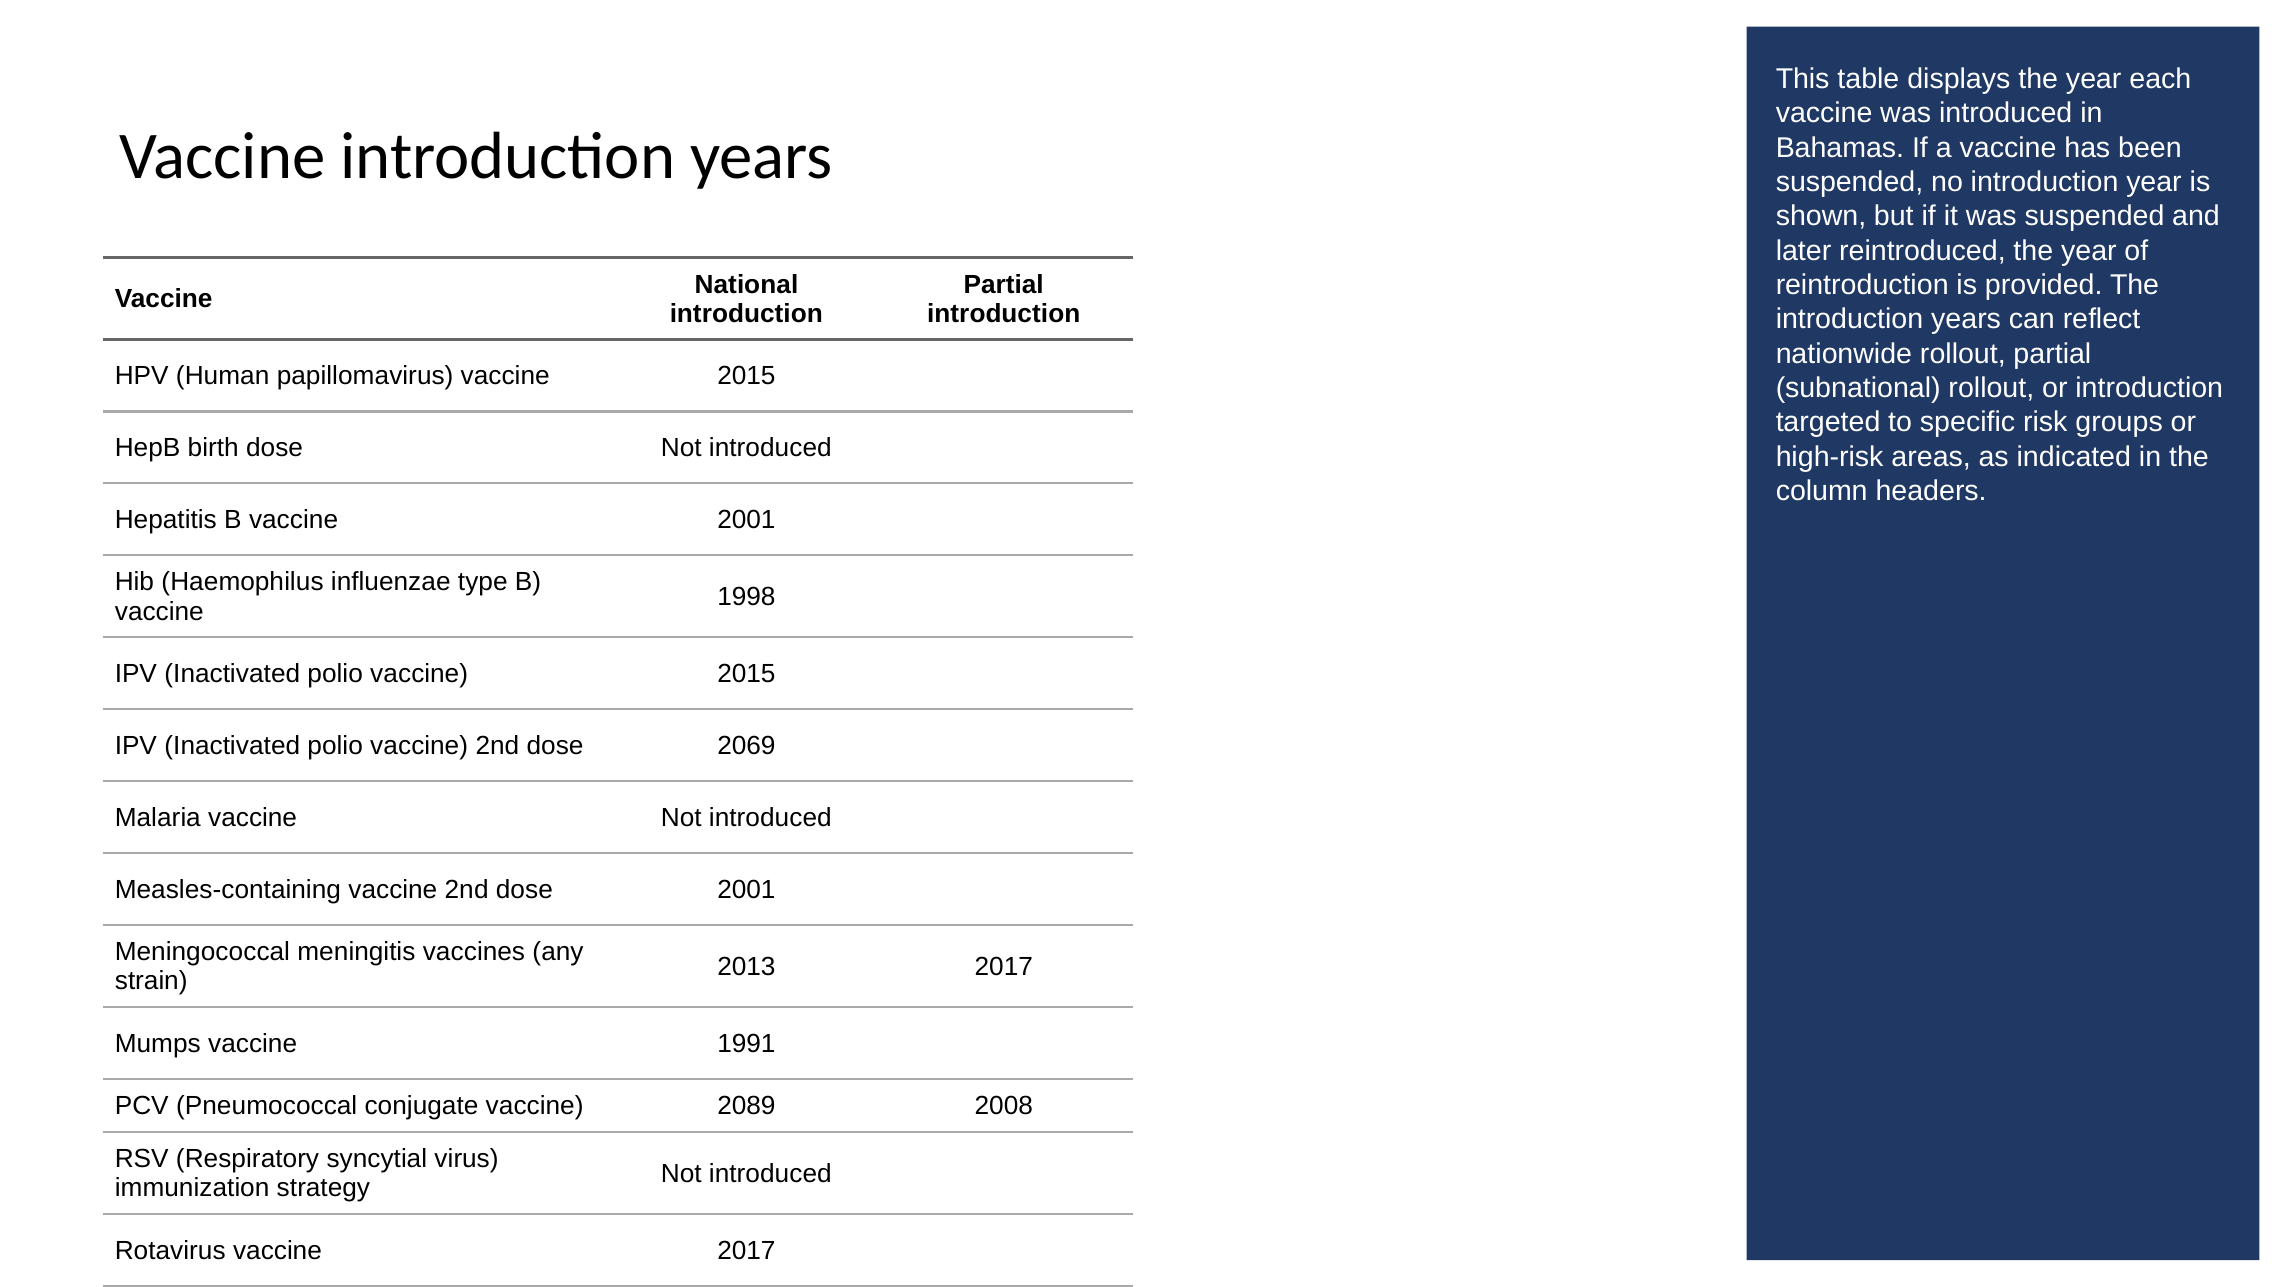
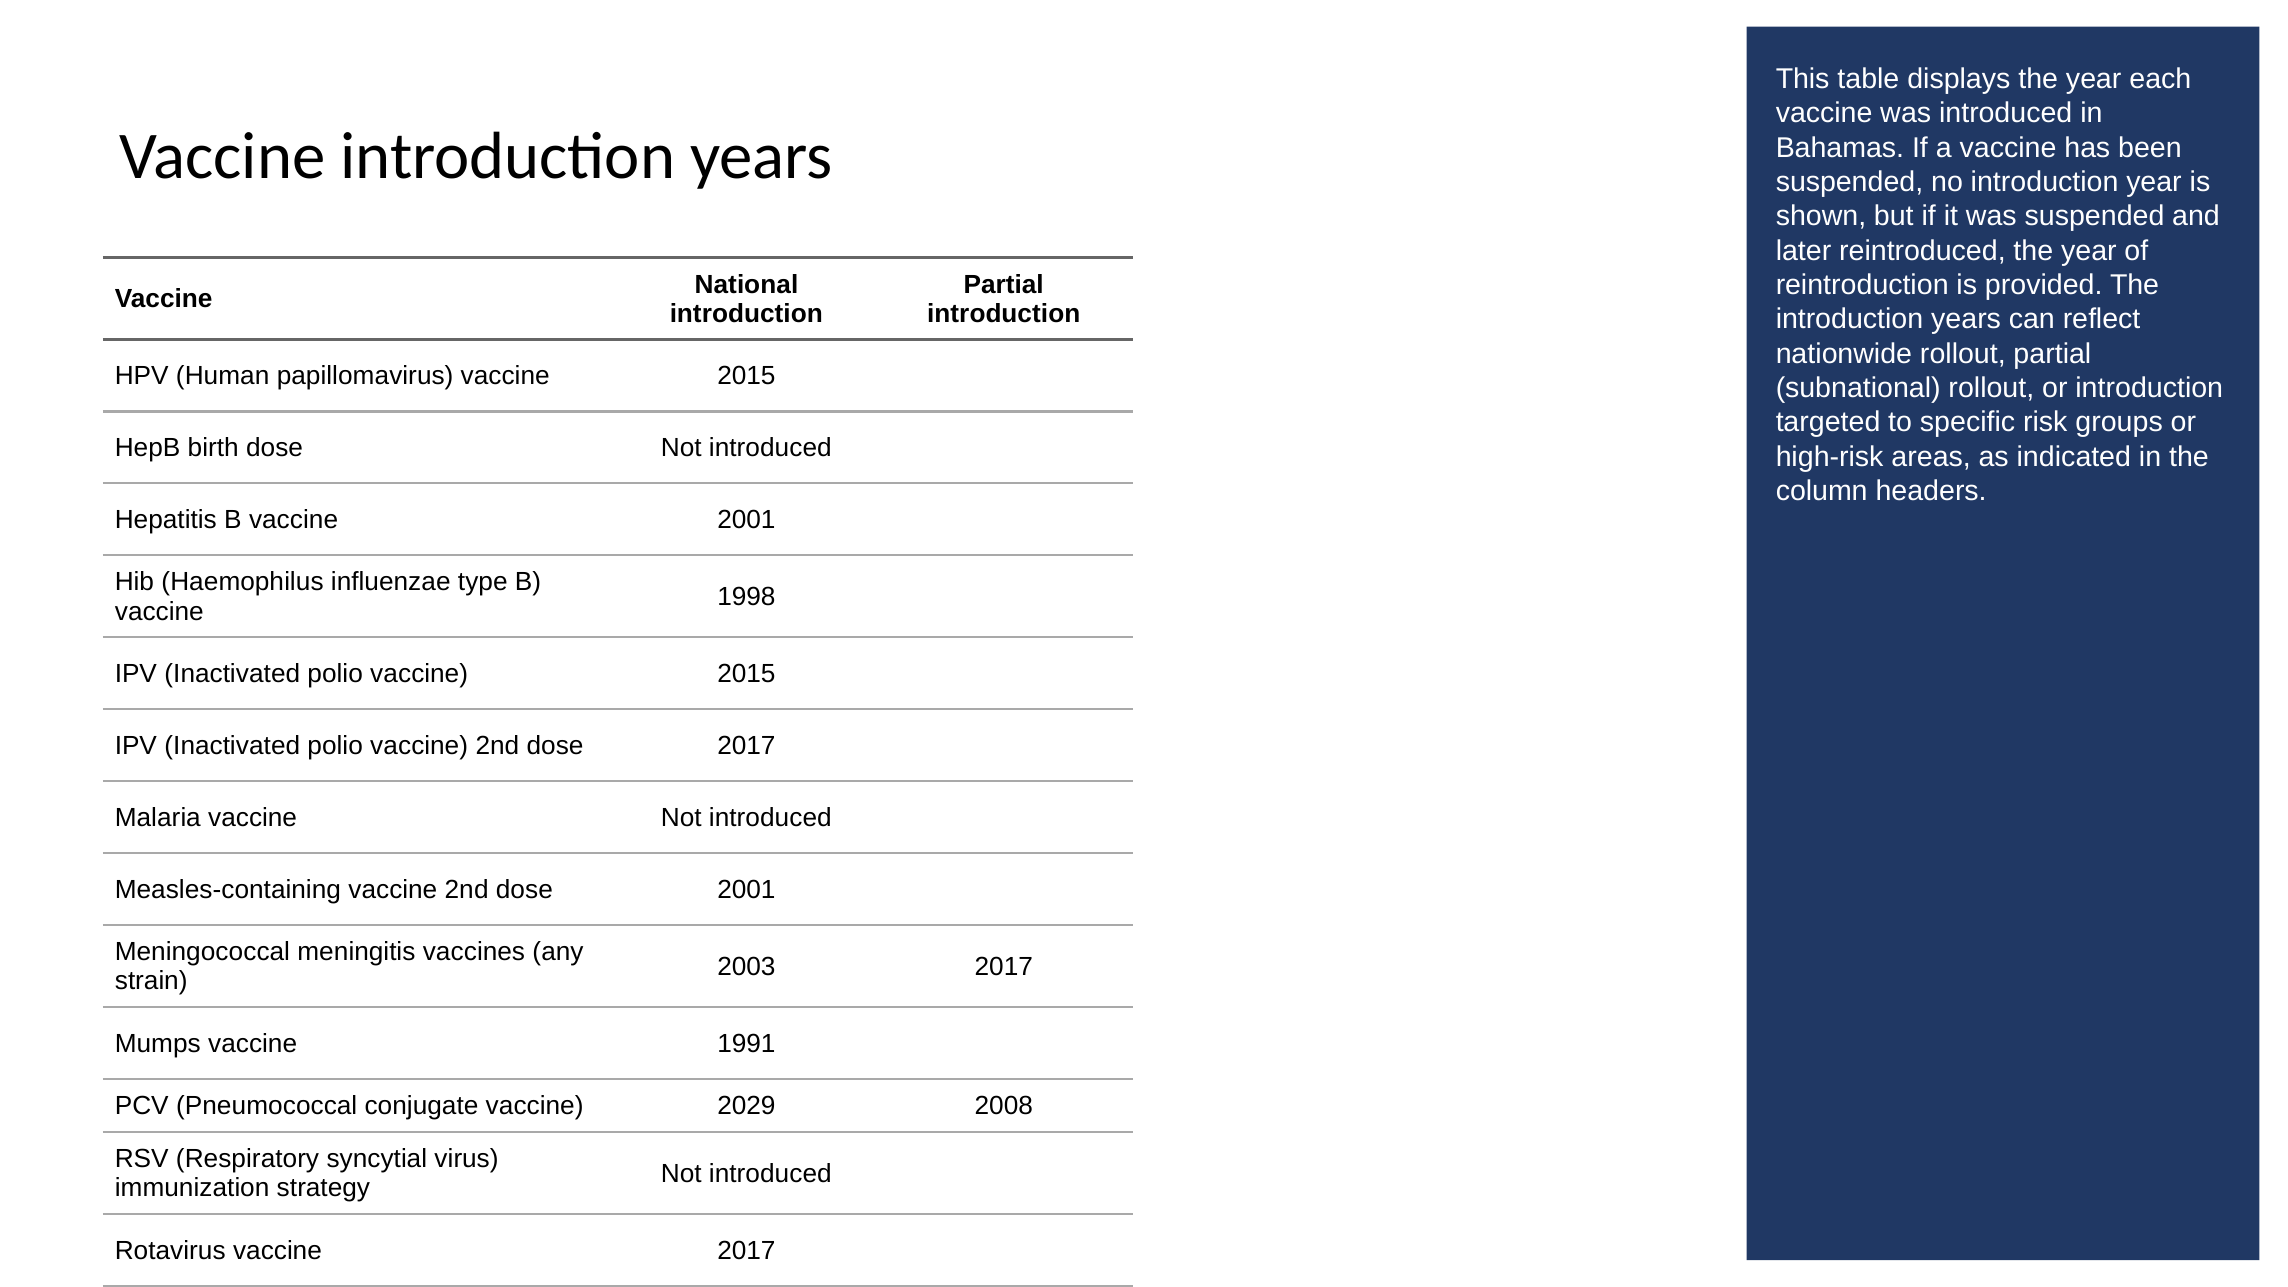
dose 2069: 2069 -> 2017 (746, 746)
2013: 2013 -> 2003 (746, 967)
2089: 2089 -> 2029 (746, 1106)
